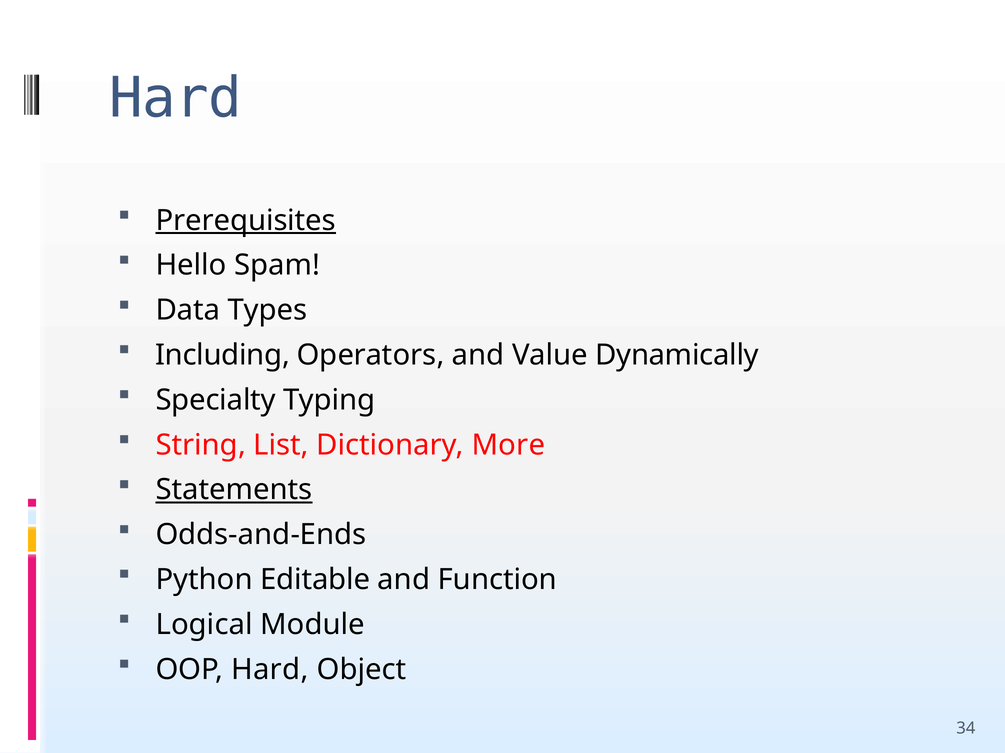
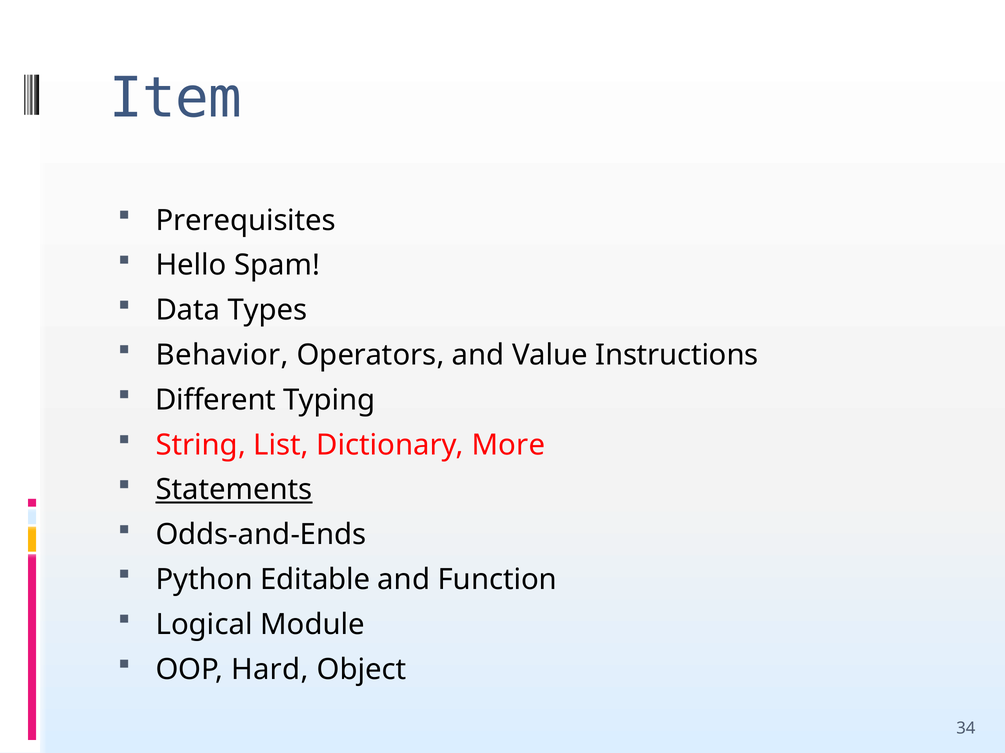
Hard: Hard -> Item (176, 99)
Prerequisites underline: present -> none (246, 221)
Including: Including -> Behavior (222, 355)
Dynamically: Dynamically -> Instructions (677, 355)
Specialty: Specialty -> Different (216, 400)
